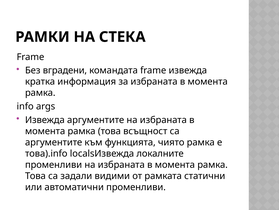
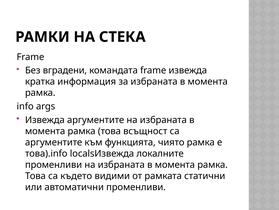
задали: задали -> където (76, 175)
